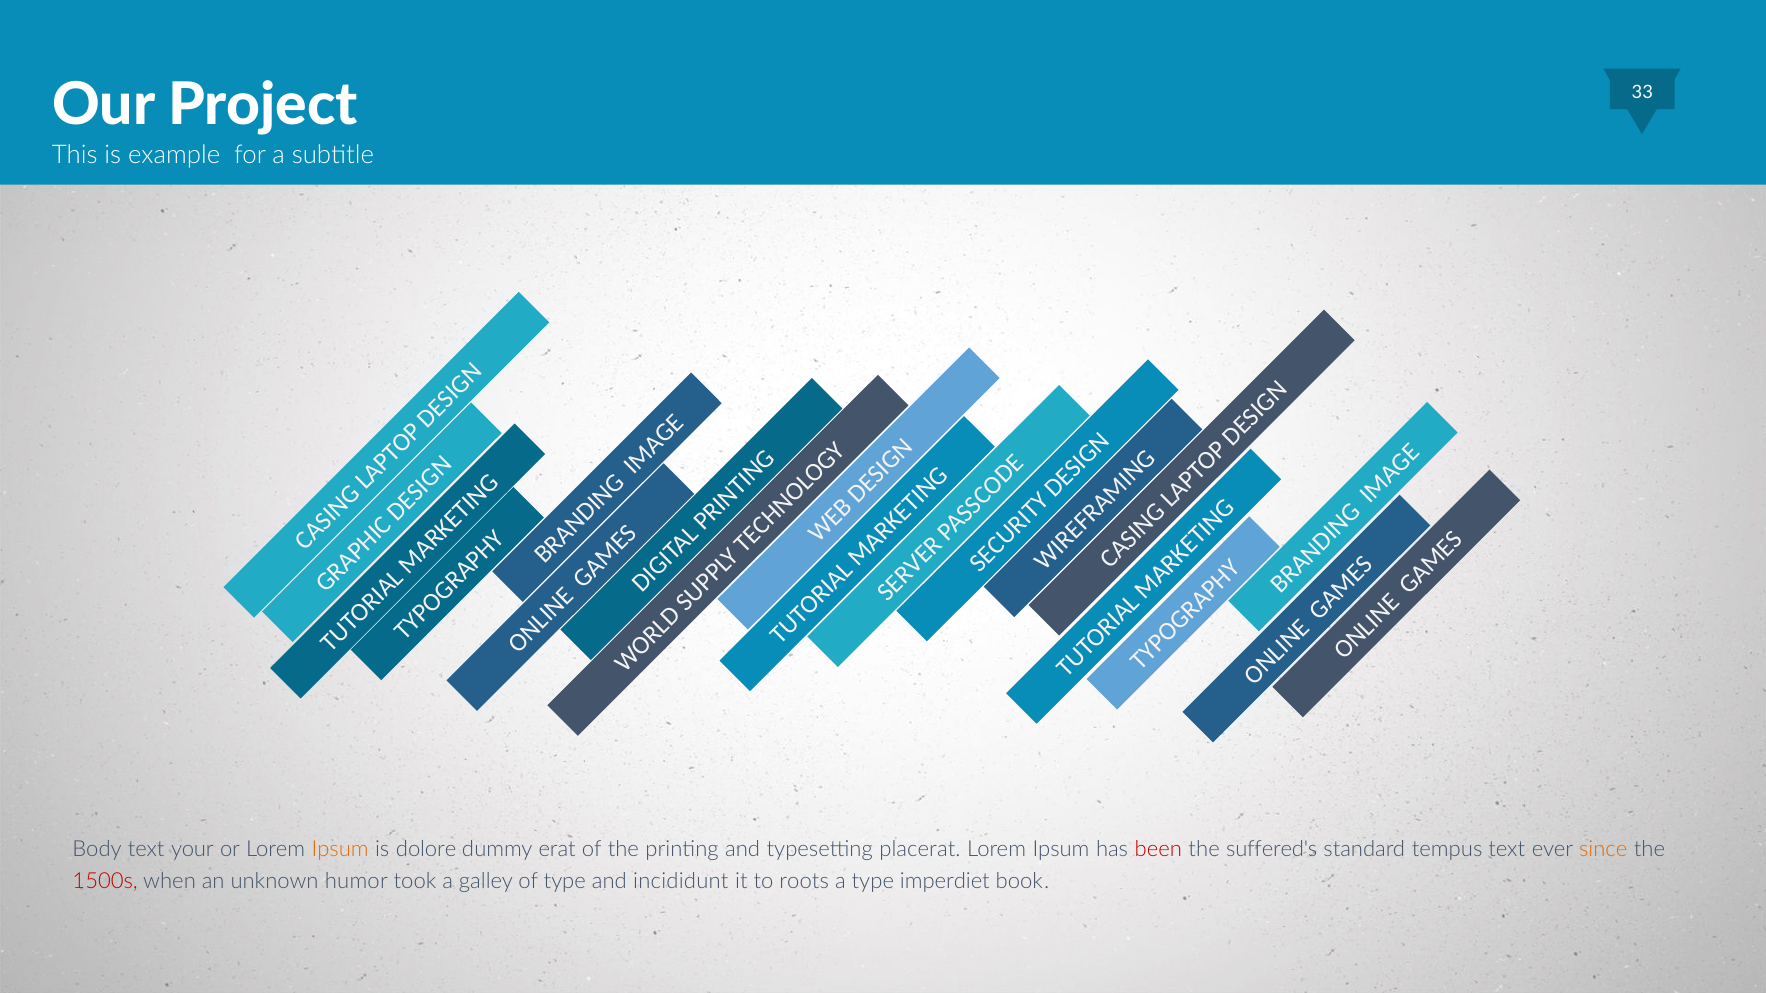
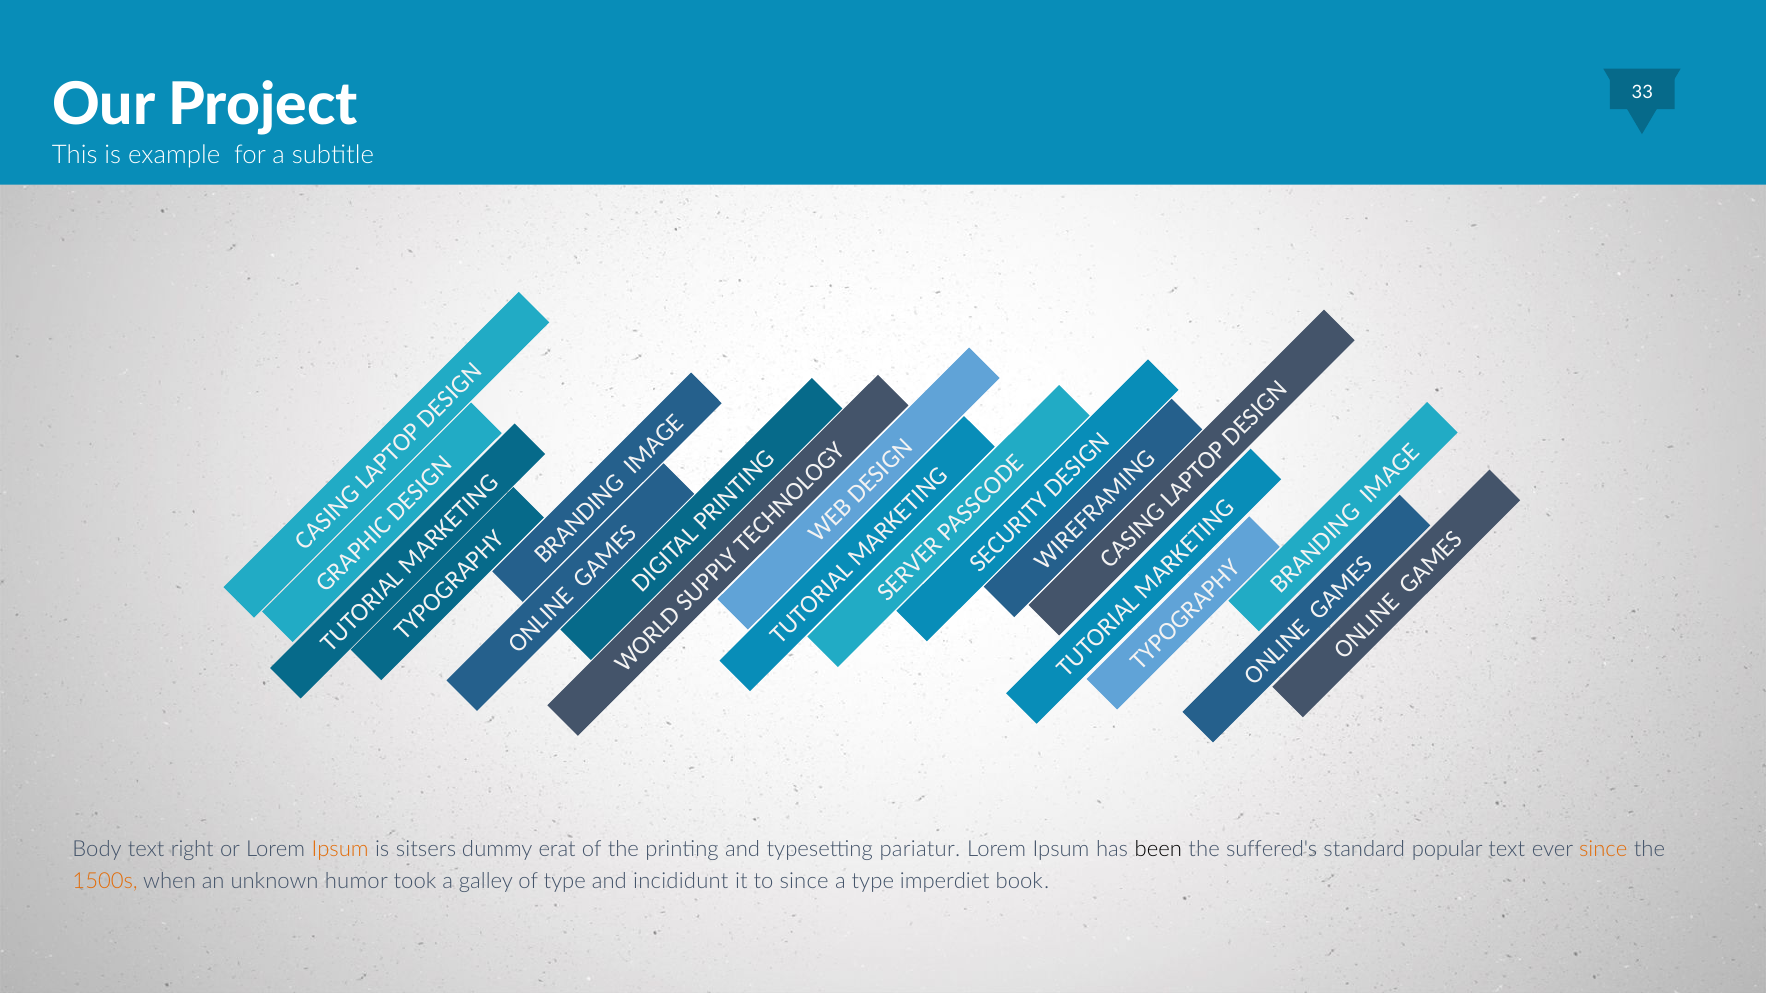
your: your -> right (192, 849)
dolore: dolore -> sitsers (426, 849)
placerat: placerat -> pariatur (920, 849)
been colour: red -> black (1158, 849)
tempus: tempus -> popular (1447, 849)
1500s colour: red -> orange (105, 881)
to roots: roots -> since (804, 881)
